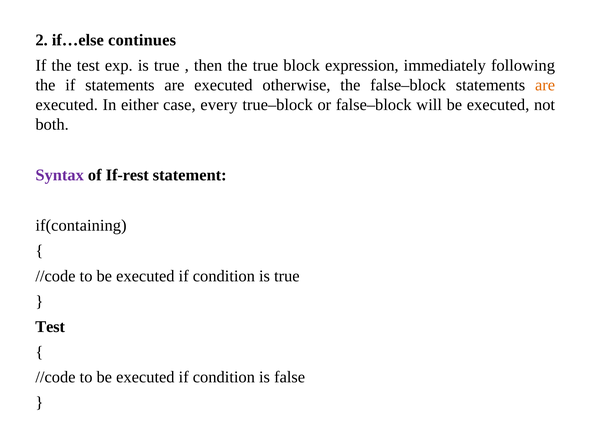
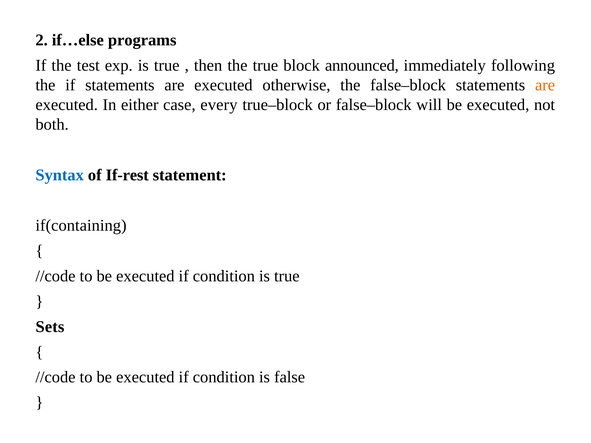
continues: continues -> programs (142, 40)
expression: expression -> announced (362, 65)
Syntax colour: purple -> blue (60, 175)
Test: Test -> Sets (50, 327)
